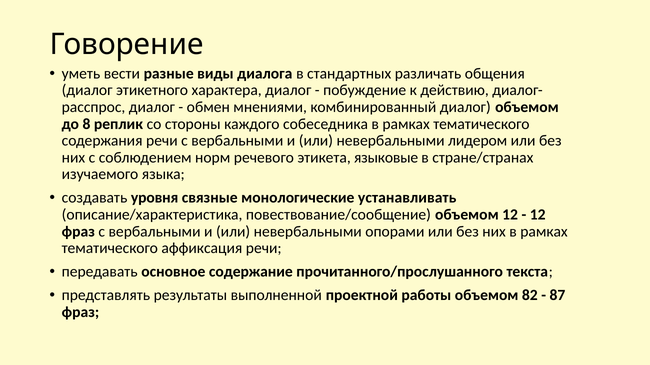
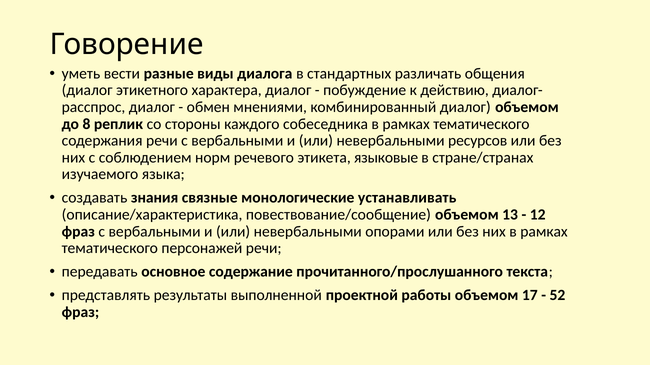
лидером: лидером -> ресурсов (478, 141)
уровня: уровня -> знания (155, 198)
объемом 12: 12 -> 13 (510, 215)
аффиксация: аффиксация -> персонажей (202, 249)
82: 82 -> 17 (530, 296)
87: 87 -> 52 (557, 296)
